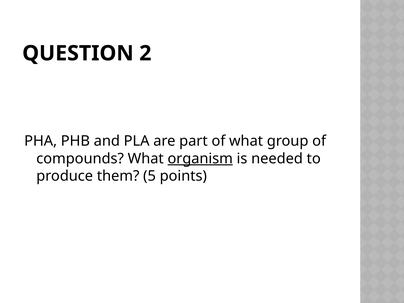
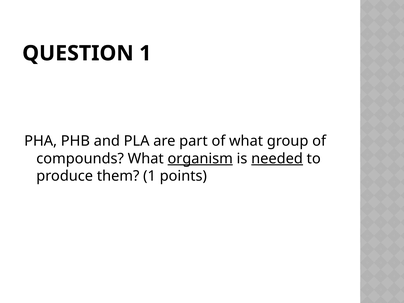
QUESTION 2: 2 -> 1 (145, 53)
needed underline: none -> present (277, 159)
them 5: 5 -> 1 (149, 176)
